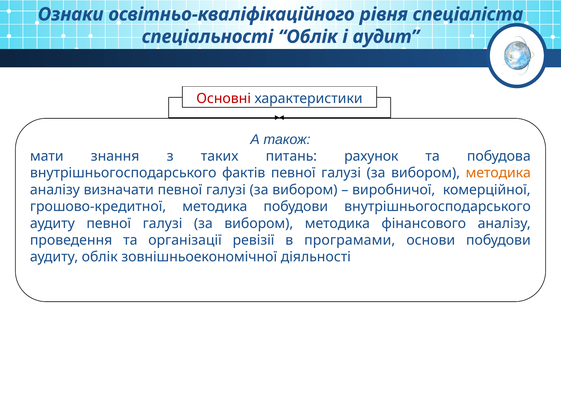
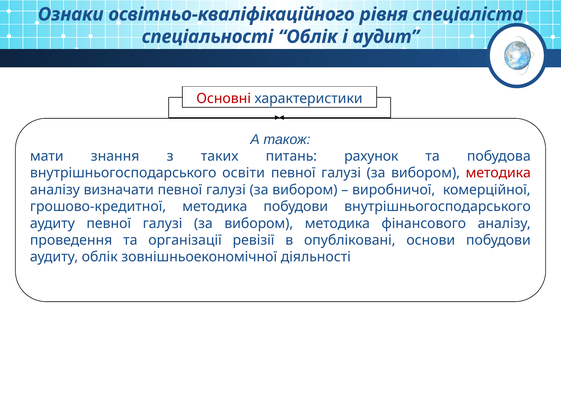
фактів: фактів -> освіти (244, 173)
методика colour: orange -> red (498, 173)
програмами: програмами -> опубліковані (350, 241)
